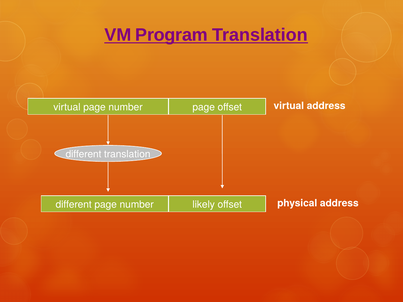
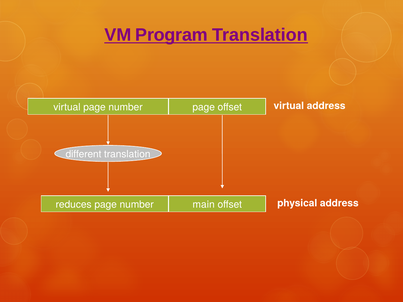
different: different -> reduces (74, 205)
likely: likely -> main (204, 205)
